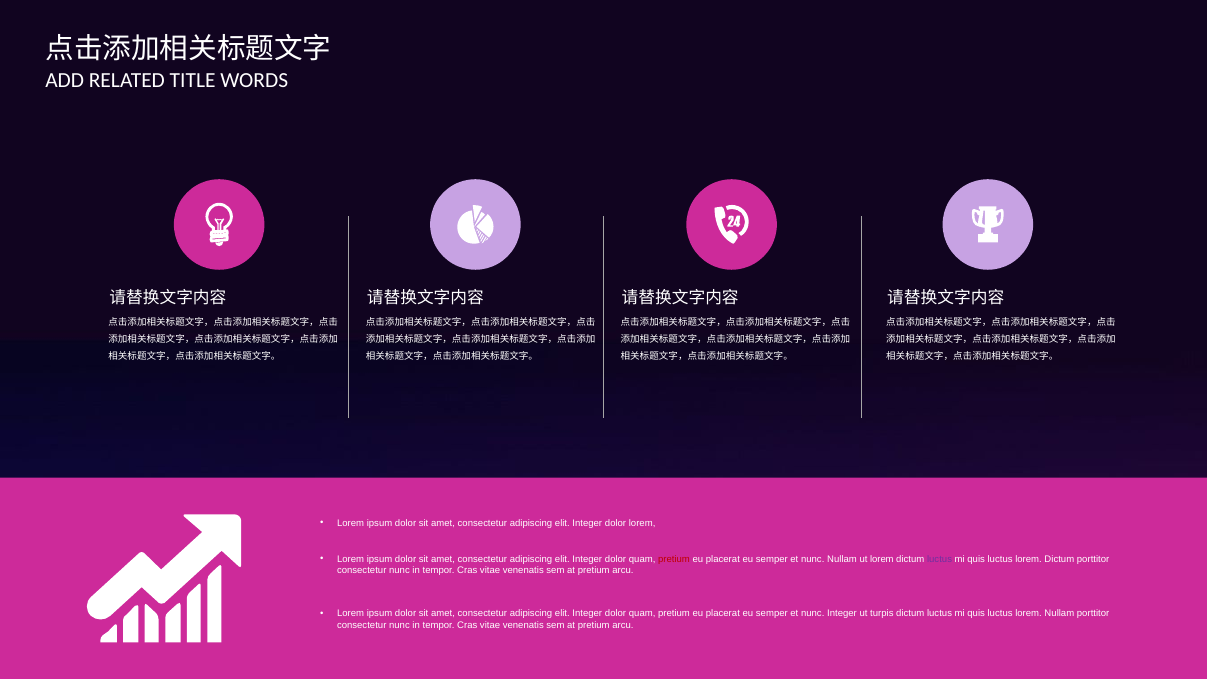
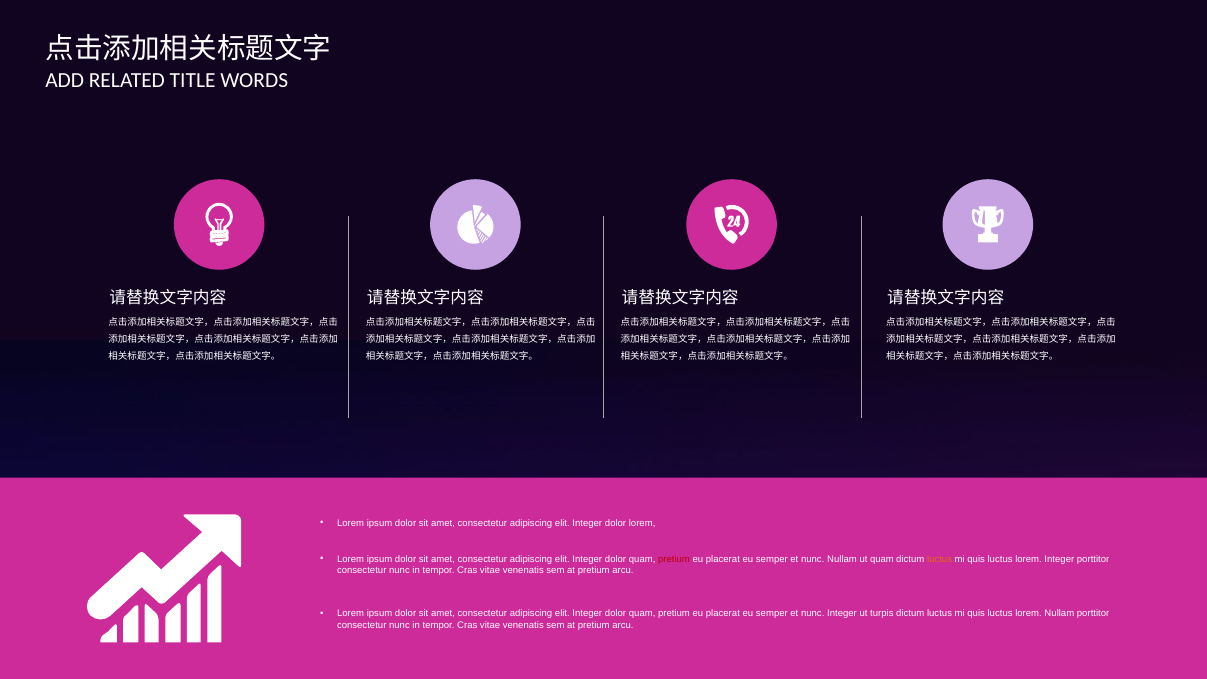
ut lorem: lorem -> quam (882, 559)
luctus colour: purple -> orange (940, 559)
luctus lorem Dictum: Dictum -> Integer (1059, 559)
